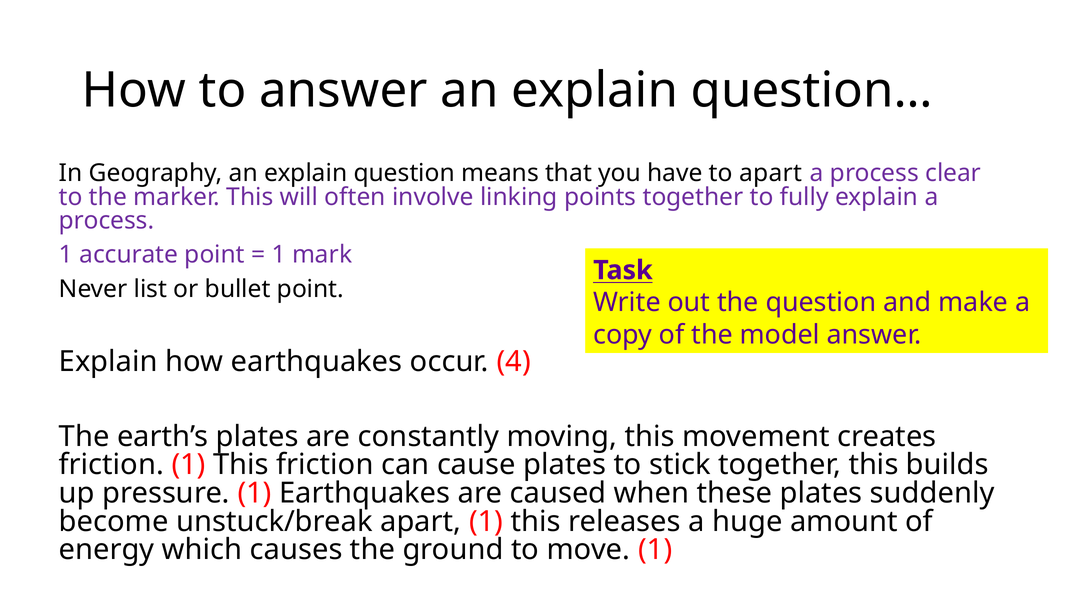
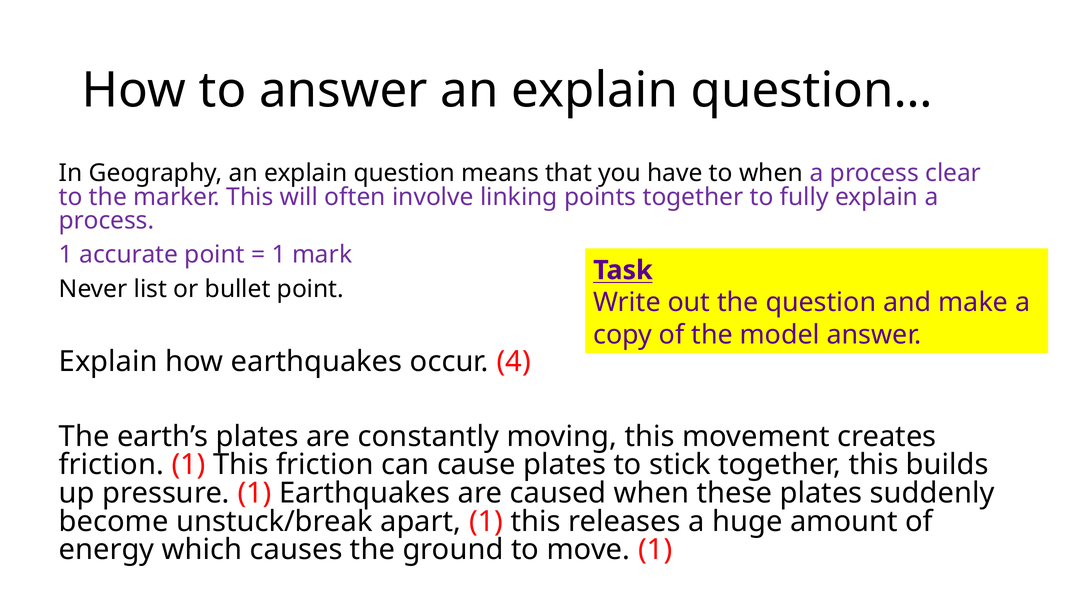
to apart: apart -> when (771, 173)
